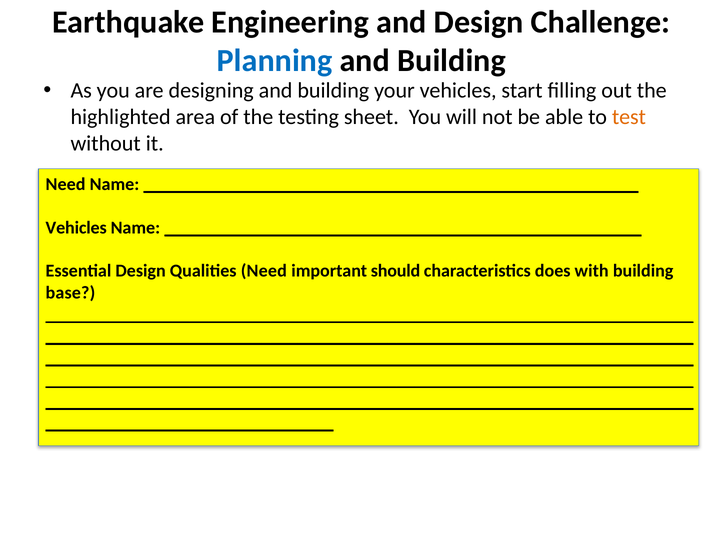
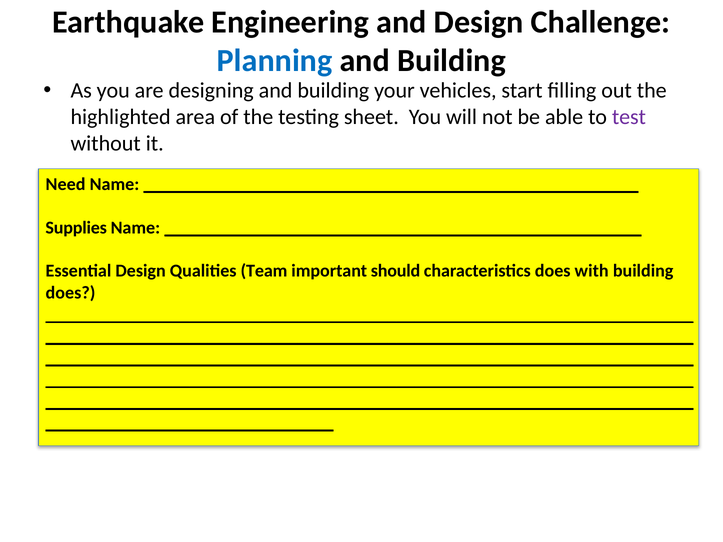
test colour: orange -> purple (629, 117)
Vehicles: Vehicles -> Supplies (76, 228)
Qualities Need: Need -> Team (264, 271)
base: base -> does (71, 293)
